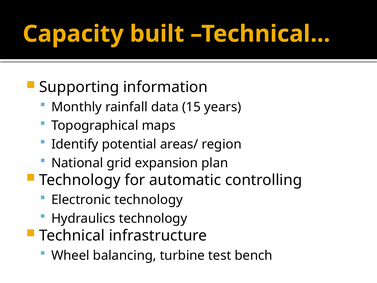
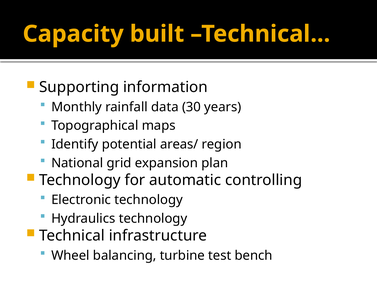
15: 15 -> 30 (191, 107)
